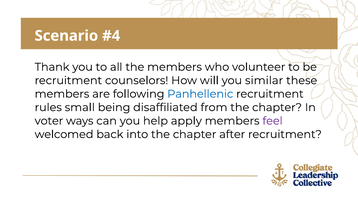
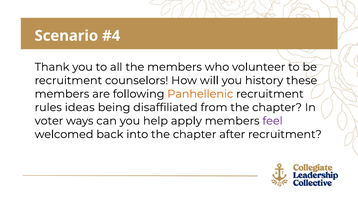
similar: similar -> history (264, 80)
Panhellenic colour: blue -> orange (200, 94)
small: small -> ideas (80, 107)
